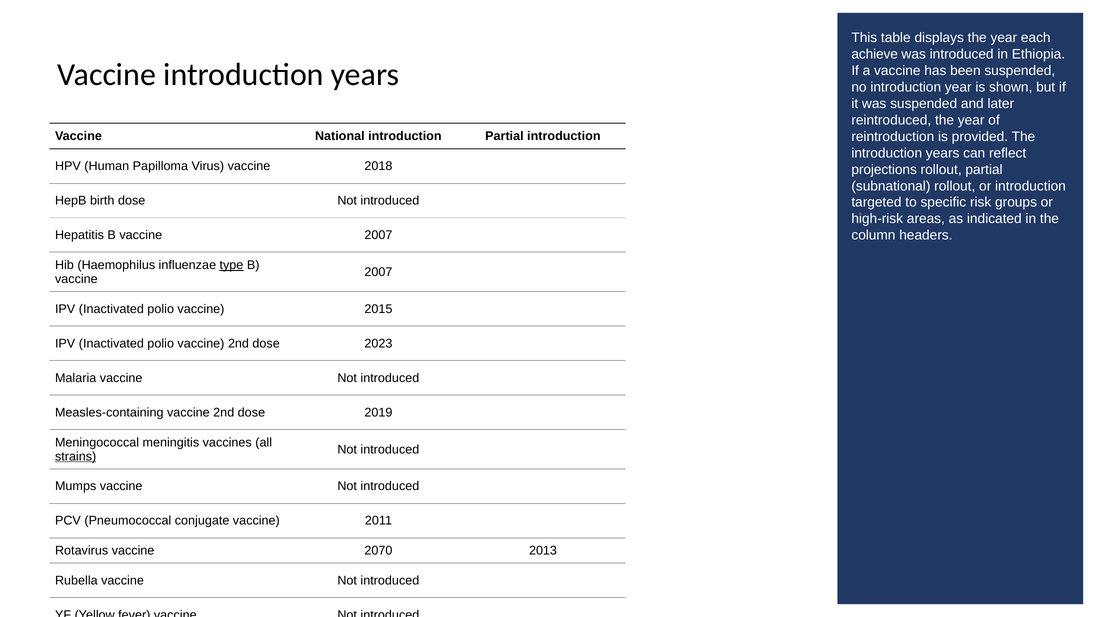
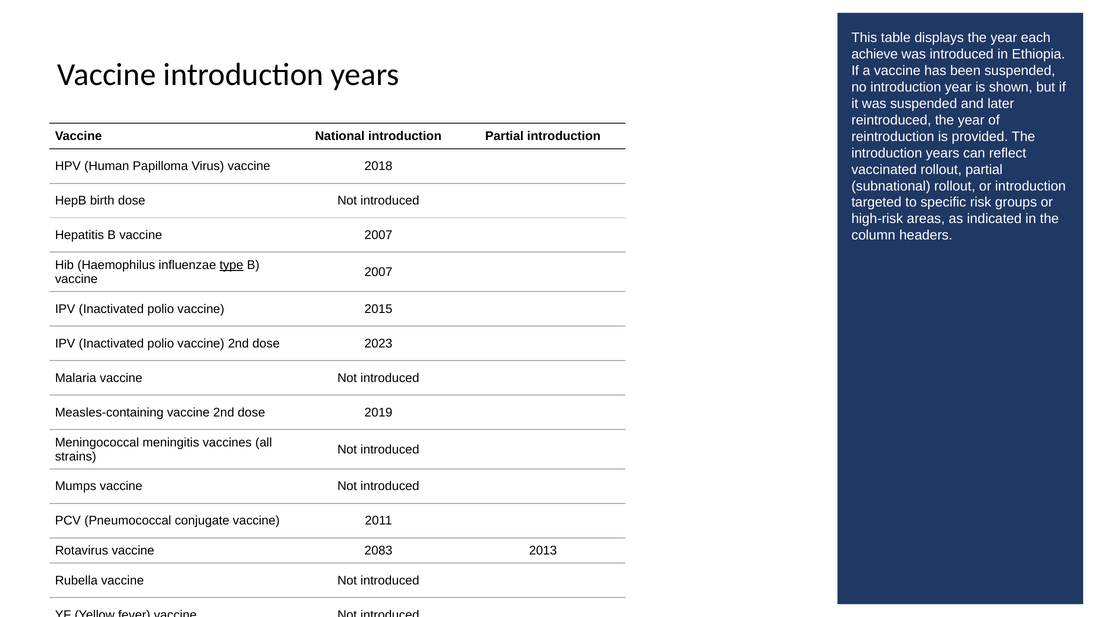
projections: projections -> vaccinated (884, 170)
strains underline: present -> none (76, 456)
2070: 2070 -> 2083 (378, 551)
